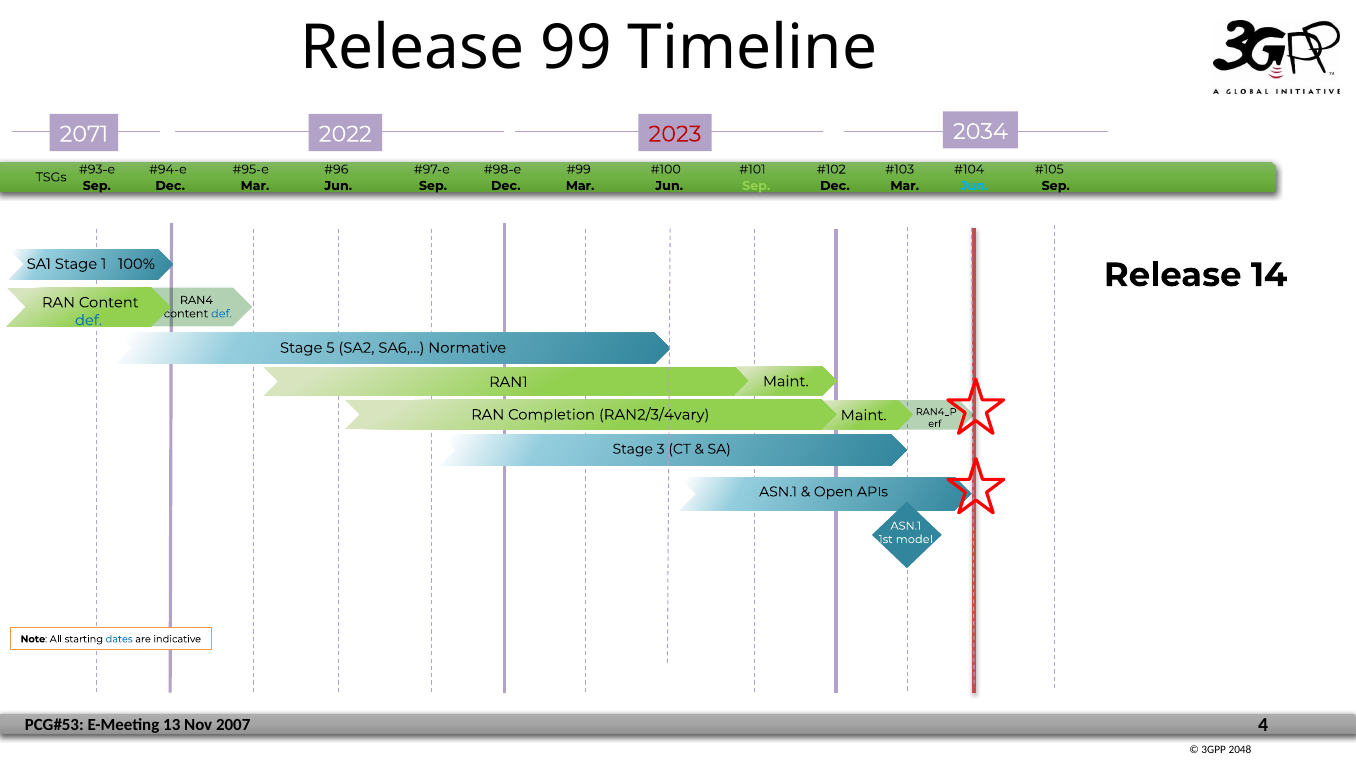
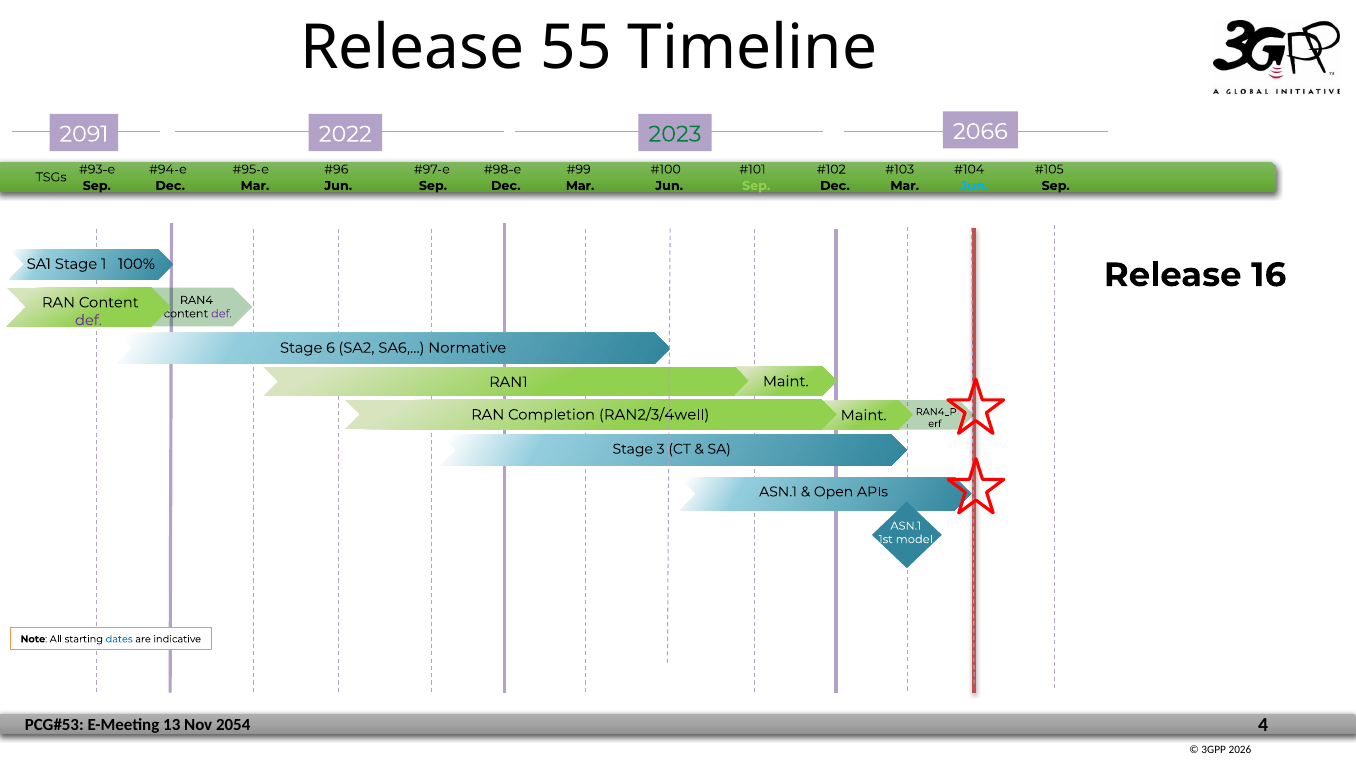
99: 99 -> 55 (576, 48)
2034: 2034 -> 2066 (980, 131)
2071: 2071 -> 2091 (84, 134)
2023 colour: red -> green (675, 134)
14: 14 -> 16 (1269, 275)
def colour: blue -> purple (221, 314)
def colour: blue -> purple (88, 320)
5: 5 -> 6 (330, 348)
RAN2/3/4vary: RAN2/3/4vary -> RAN2/3/4well (654, 415)
2007: 2007 -> 2054 (233, 725)
2048: 2048 -> 2026 (1240, 749)
